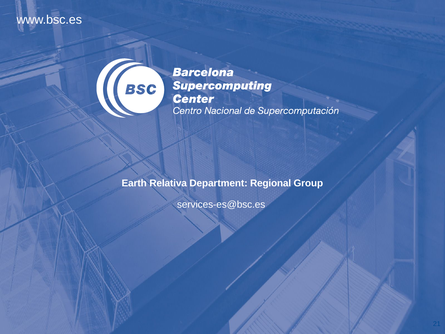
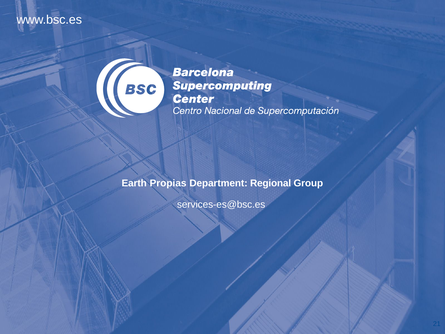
Relativa: Relativa -> Propias (168, 183)
